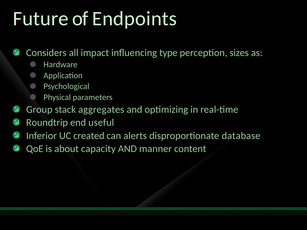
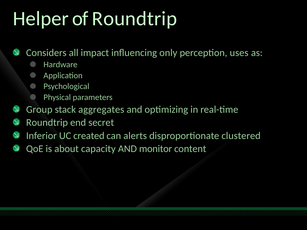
Future: Future -> Helper (41, 19)
of Endpoints: Endpoints -> Roundtrip (135, 19)
type: type -> only (168, 53)
sizes: sizes -> uses (239, 53)
useful: useful -> secret (101, 123)
database: database -> clustered (241, 136)
manner: manner -> monitor (156, 149)
